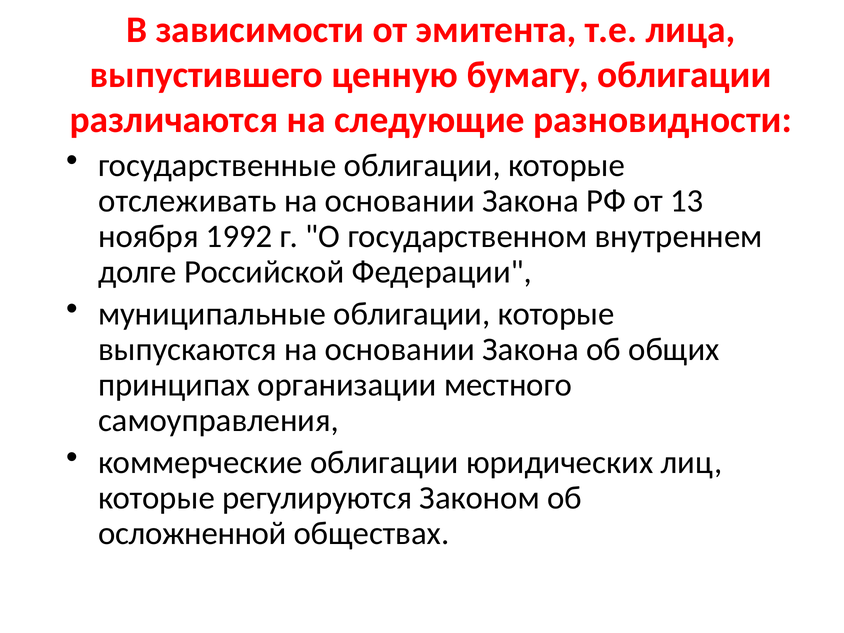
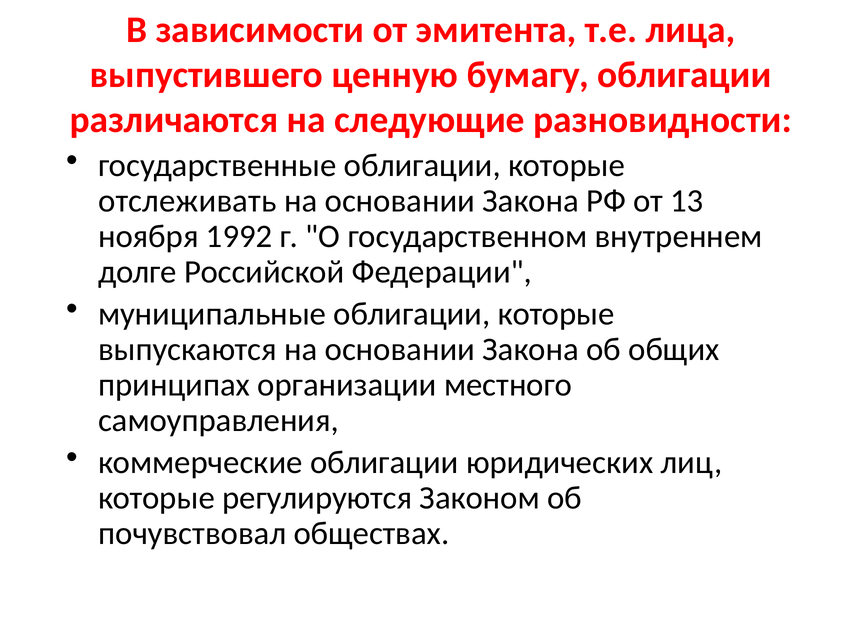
осложненной: осложненной -> почувствовал (192, 534)
